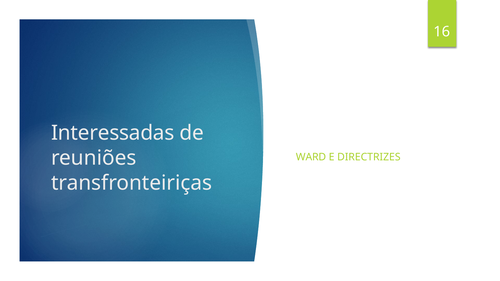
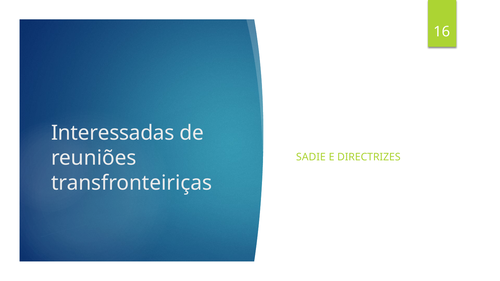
WARD: WARD -> SADIE (311, 157)
